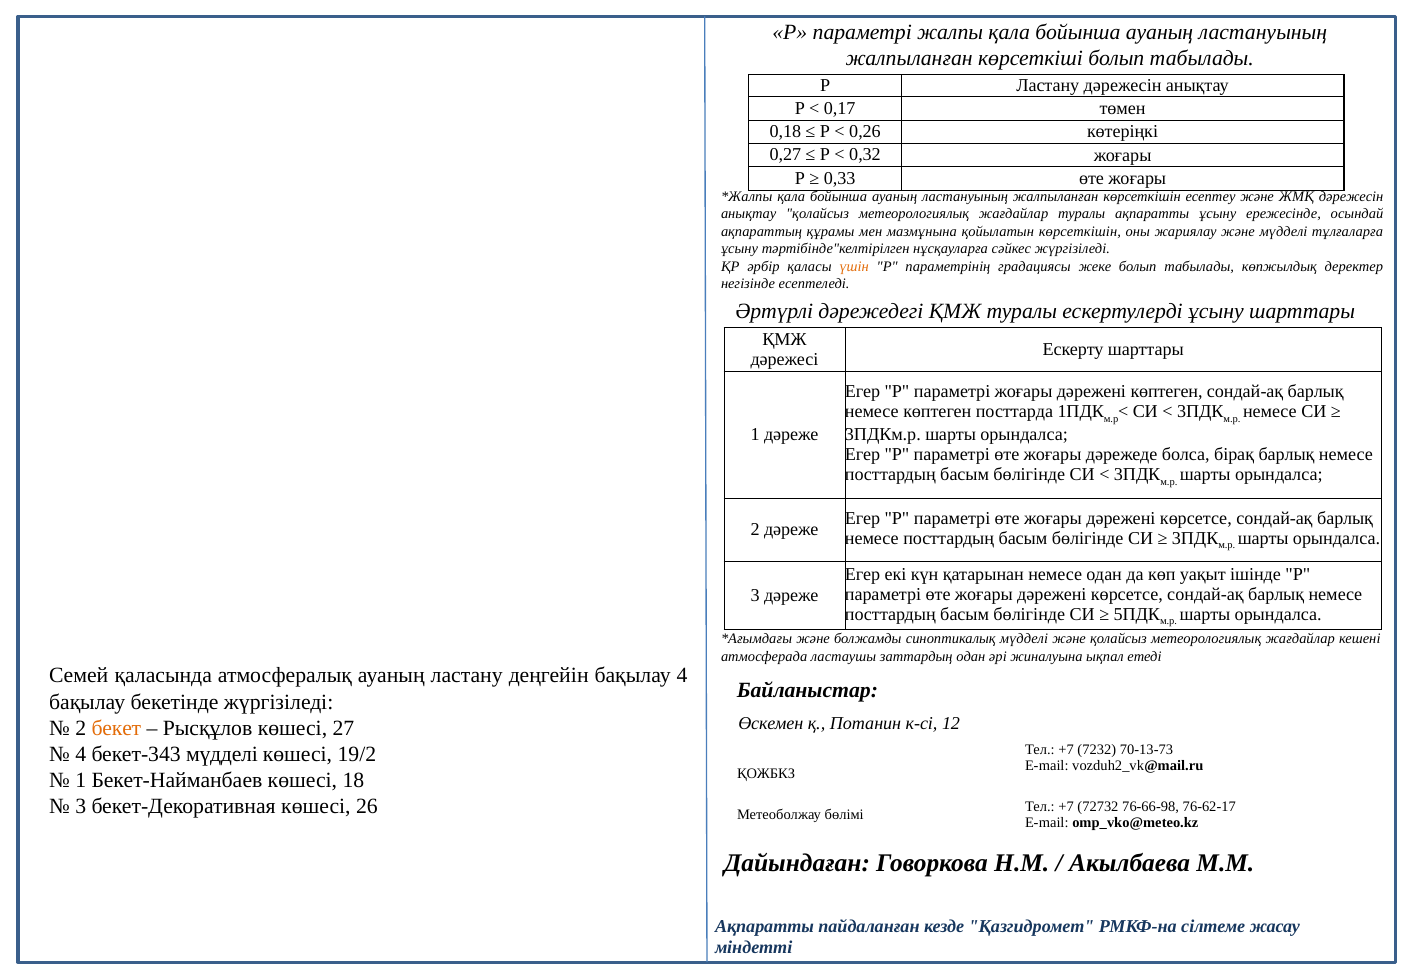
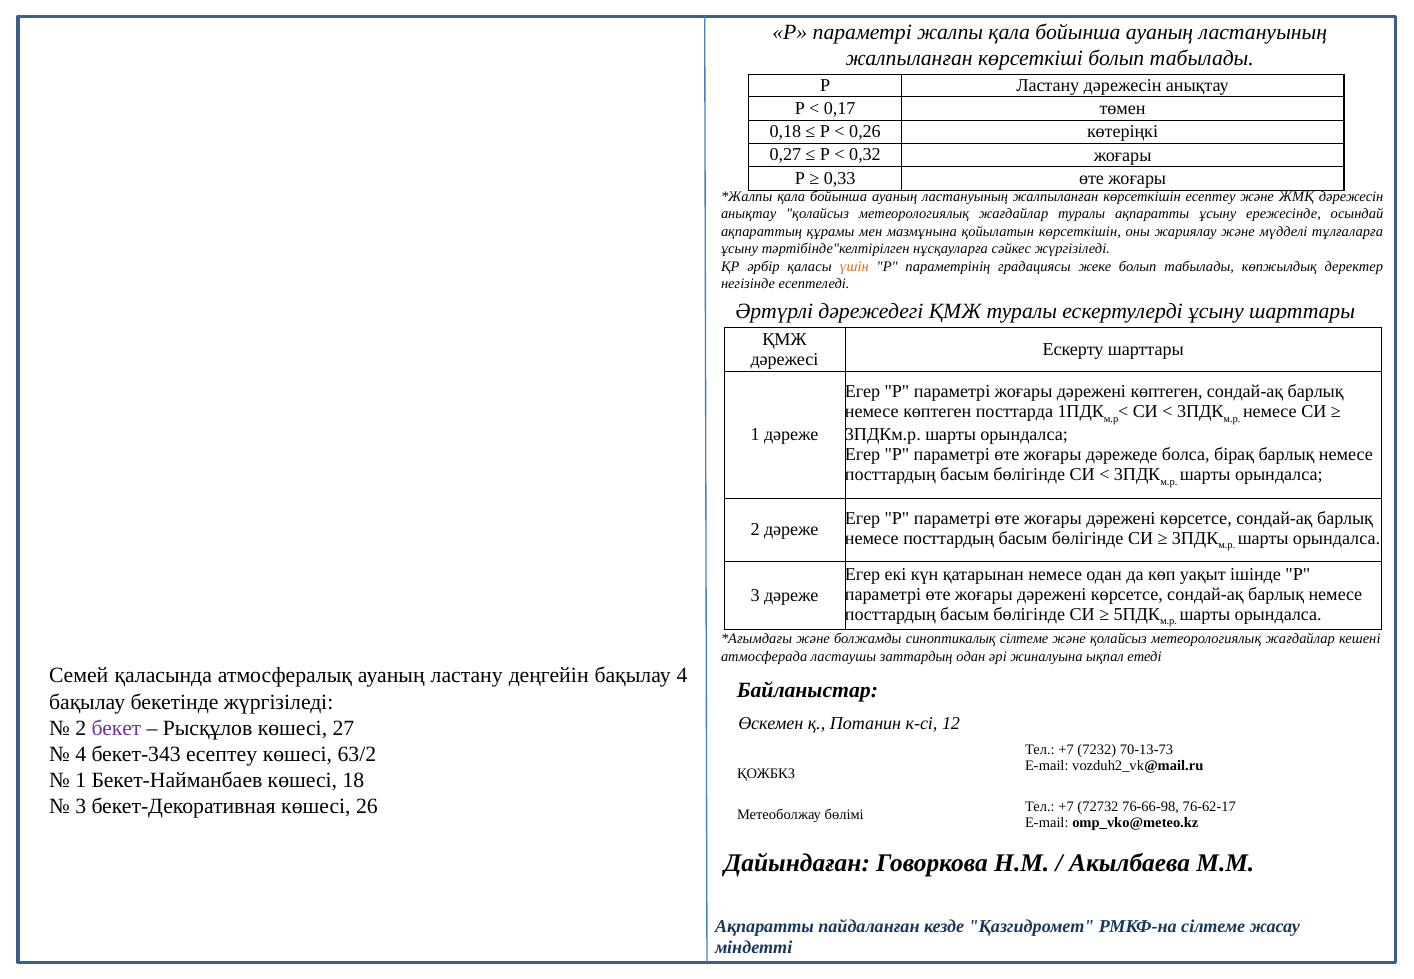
синоптикалық мүдделі: мүдделі -> сілтеме (1024, 639)
бекет colour: orange -> purple (116, 728)
бекет-343 мүдделі: мүдделі -> есептеу (222, 754)
19/2: 19/2 -> 63/2 (357, 754)
